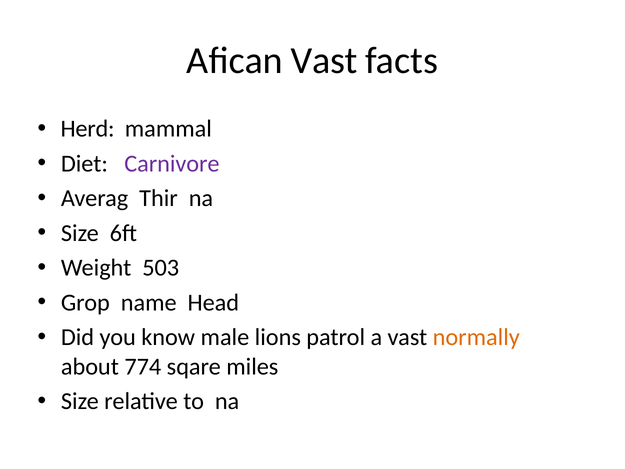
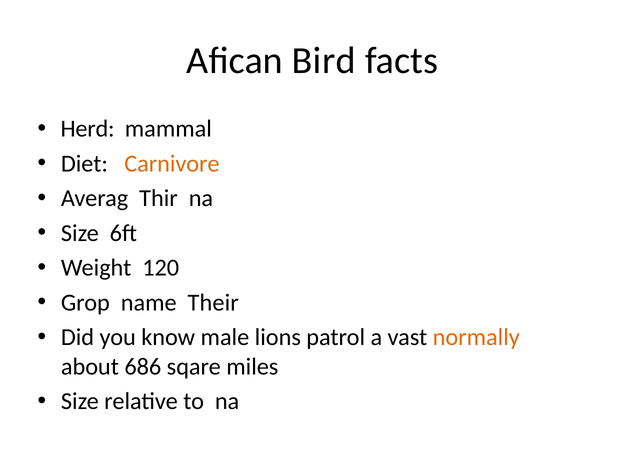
Afican Vast: Vast -> Bird (324, 61)
Carnivore colour: purple -> orange (172, 164)
503: 503 -> 120 (161, 268)
Head: Head -> Their (213, 303)
774: 774 -> 686 (143, 366)
